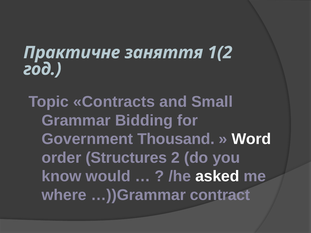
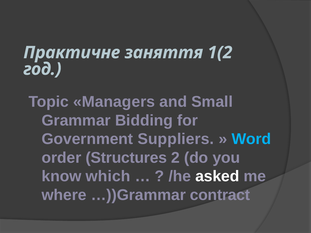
Contracts: Contracts -> Managers (114, 102)
Thousand: Thousand -> Suppliers (176, 139)
Word colour: white -> light blue (251, 139)
would: would -> which (108, 176)
